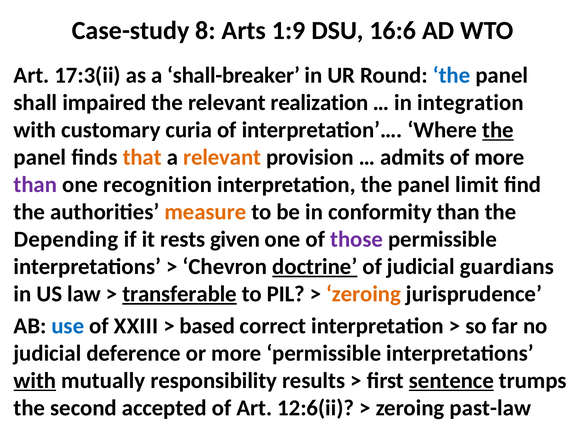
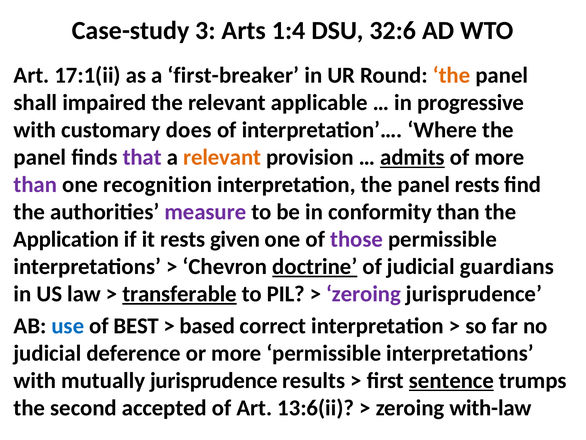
8: 8 -> 3 (205, 30)
1:9: 1:9 -> 1:4 (289, 30)
16:6: 16:6 -> 32:6 (393, 30)
17:3(ii: 17:3(ii -> 17:1(ii (88, 75)
shall-breaker: shall-breaker -> first-breaker (233, 75)
the colour: blue -> orange (452, 75)
realization: realization -> applicable (319, 103)
integration: integration -> progressive (471, 103)
curia: curia -> does (189, 130)
the underline: present -> none (498, 130)
that colour: orange -> purple (142, 157)
admits underline: none -> present (412, 157)
panel limit: limit -> rests (477, 185)
measure colour: orange -> purple (205, 212)
Depending: Depending -> Application (66, 239)
zeroing colour: orange -> purple (364, 294)
XXIII: XXIII -> BEST (136, 326)
with underline: present -> none (35, 380)
mutually responsibility: responsibility -> jurisprudence (214, 380)
12:6(ii: 12:6(ii -> 13:6(ii (316, 407)
past-law: past-law -> with-law (490, 407)
